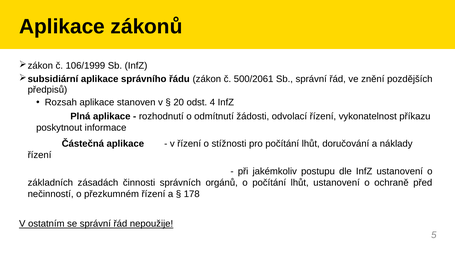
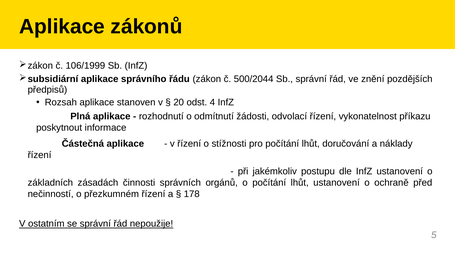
500/2061: 500/2061 -> 500/2044 (254, 79)
